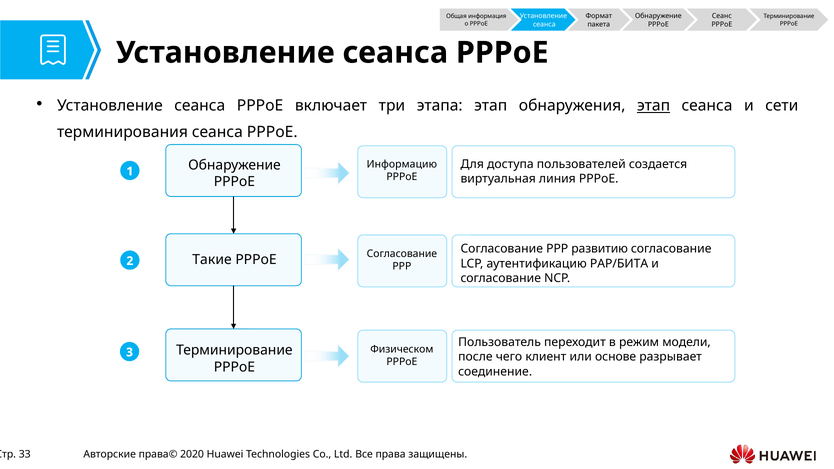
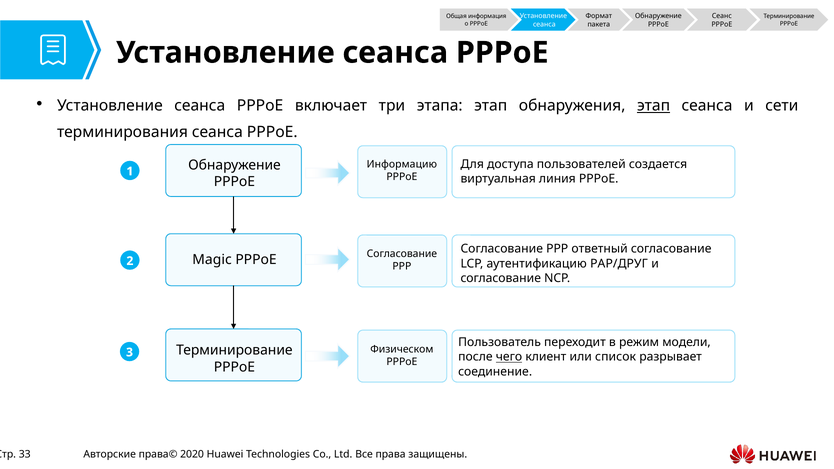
развитию: развитию -> ответный (600, 249)
Такие: Такие -> Magic (212, 260)
PAP/БИТА: PAP/БИТА -> PAP/ДРУГ (619, 264)
чего underline: none -> present (509, 357)
основе: основе -> список (616, 357)
